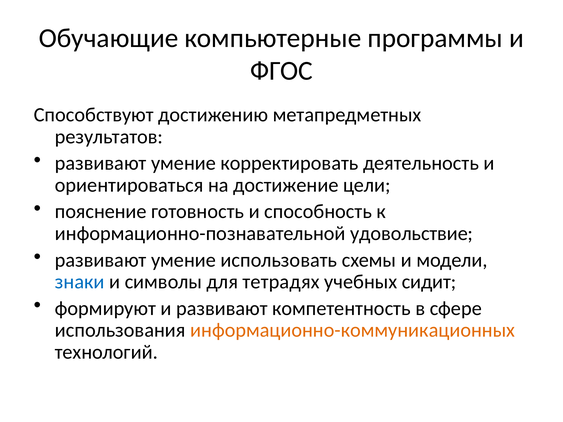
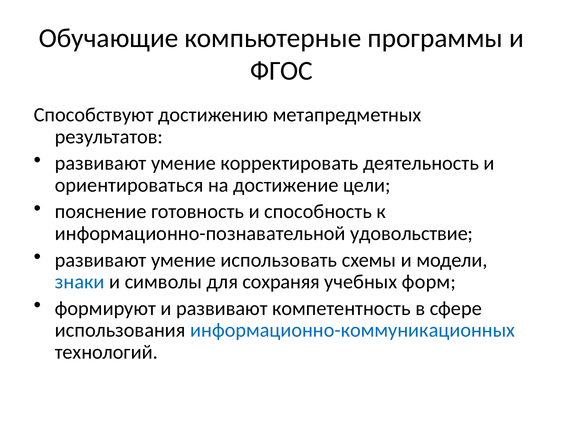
тетрадях: тетрадях -> сохраняя (281, 282)
сидит: сидит -> форм (429, 282)
информационно-коммуникационных colour: orange -> blue (353, 330)
